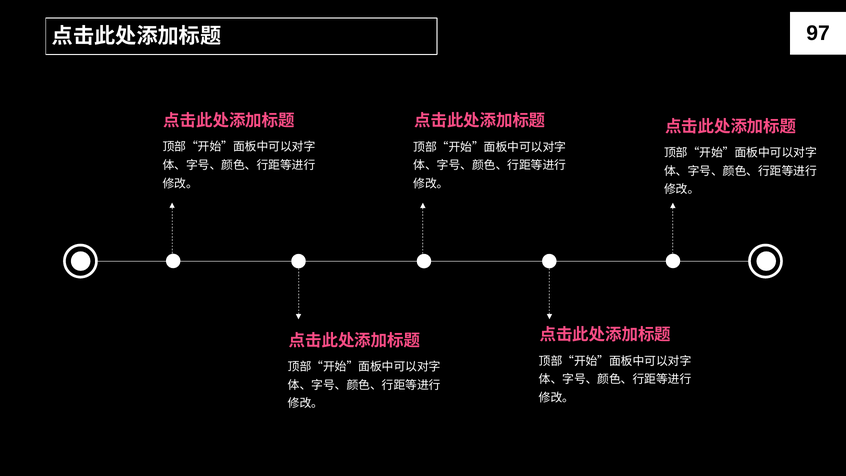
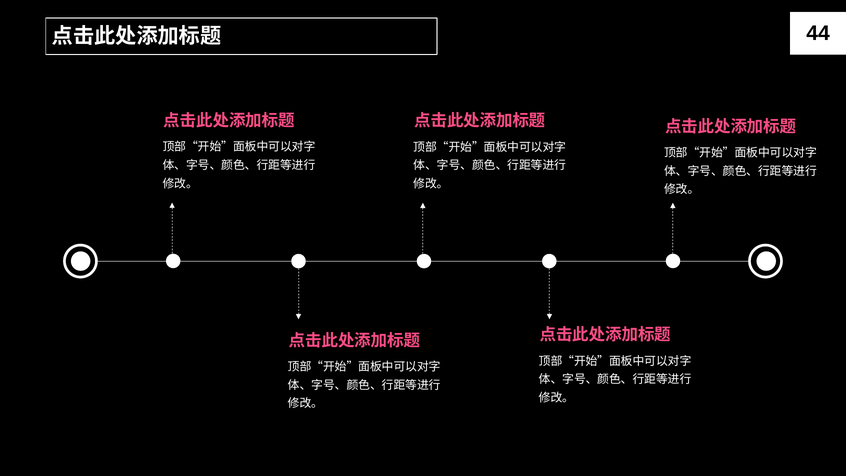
97: 97 -> 44 (818, 33)
